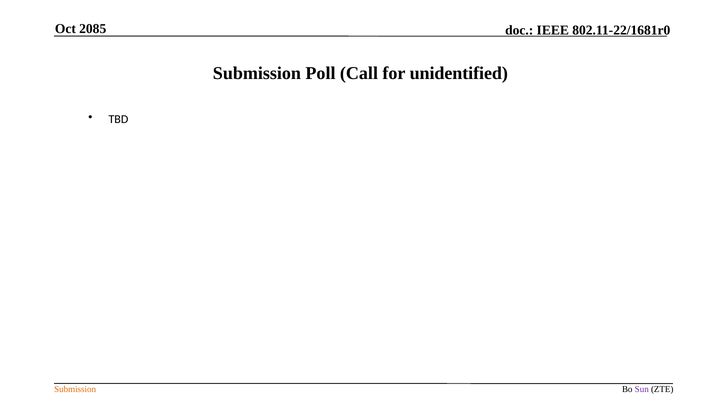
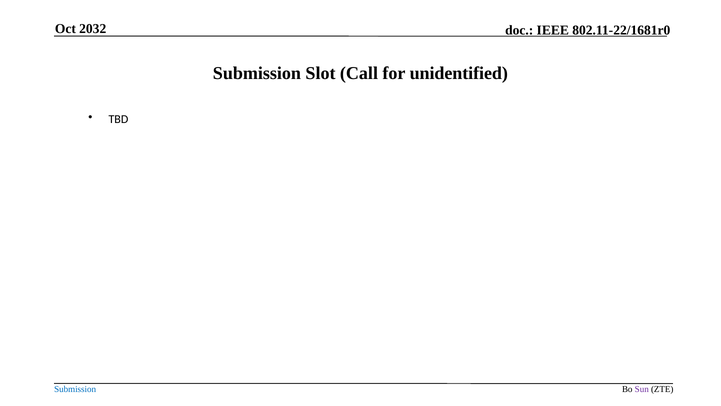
2085: 2085 -> 2032 (93, 29)
Poll: Poll -> Slot (321, 73)
Submission colour: orange -> blue (75, 389)
